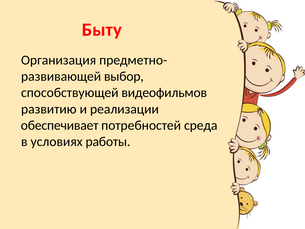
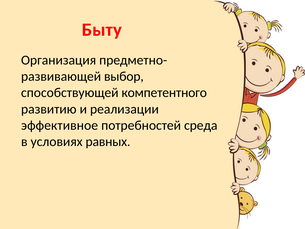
видеофильмов: видеофильмов -> компетентного (164, 93)
обеспечивает: обеспечивает -> эффективное (60, 125)
работы: работы -> равных (108, 141)
